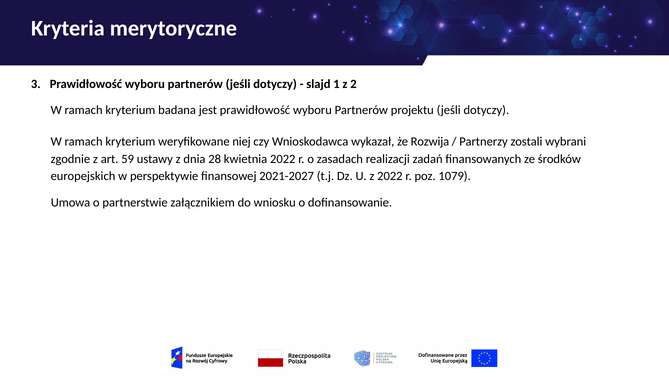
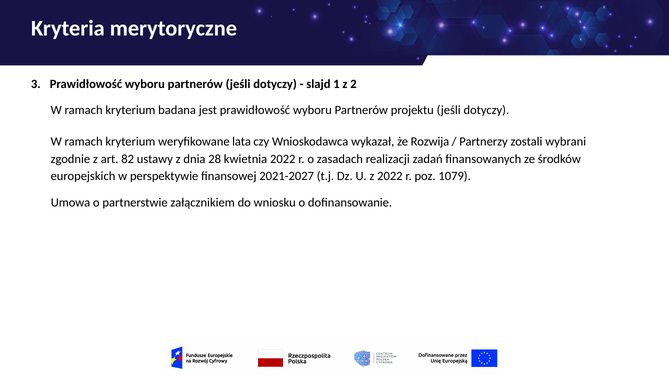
niej: niej -> lata (242, 141)
59: 59 -> 82 (128, 159)
